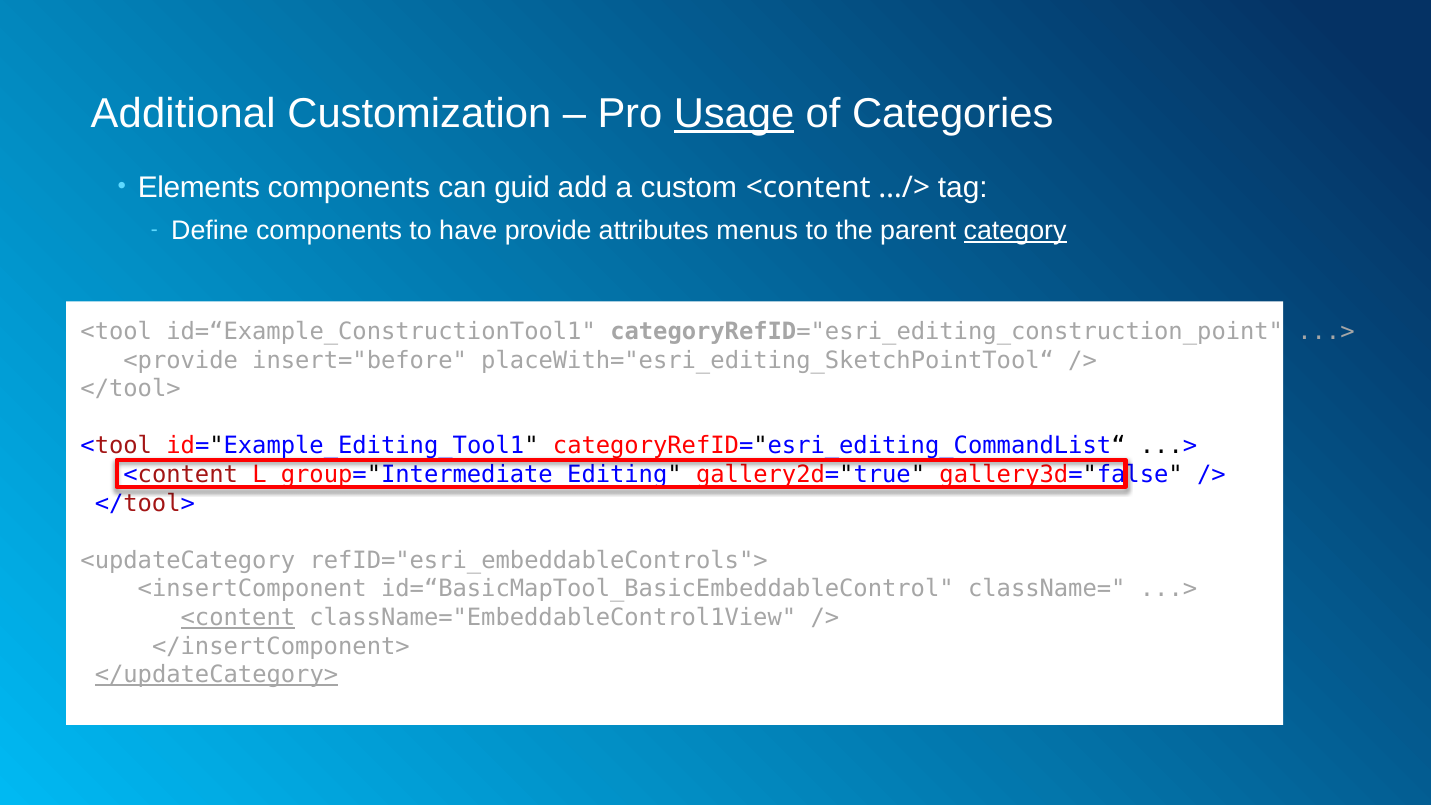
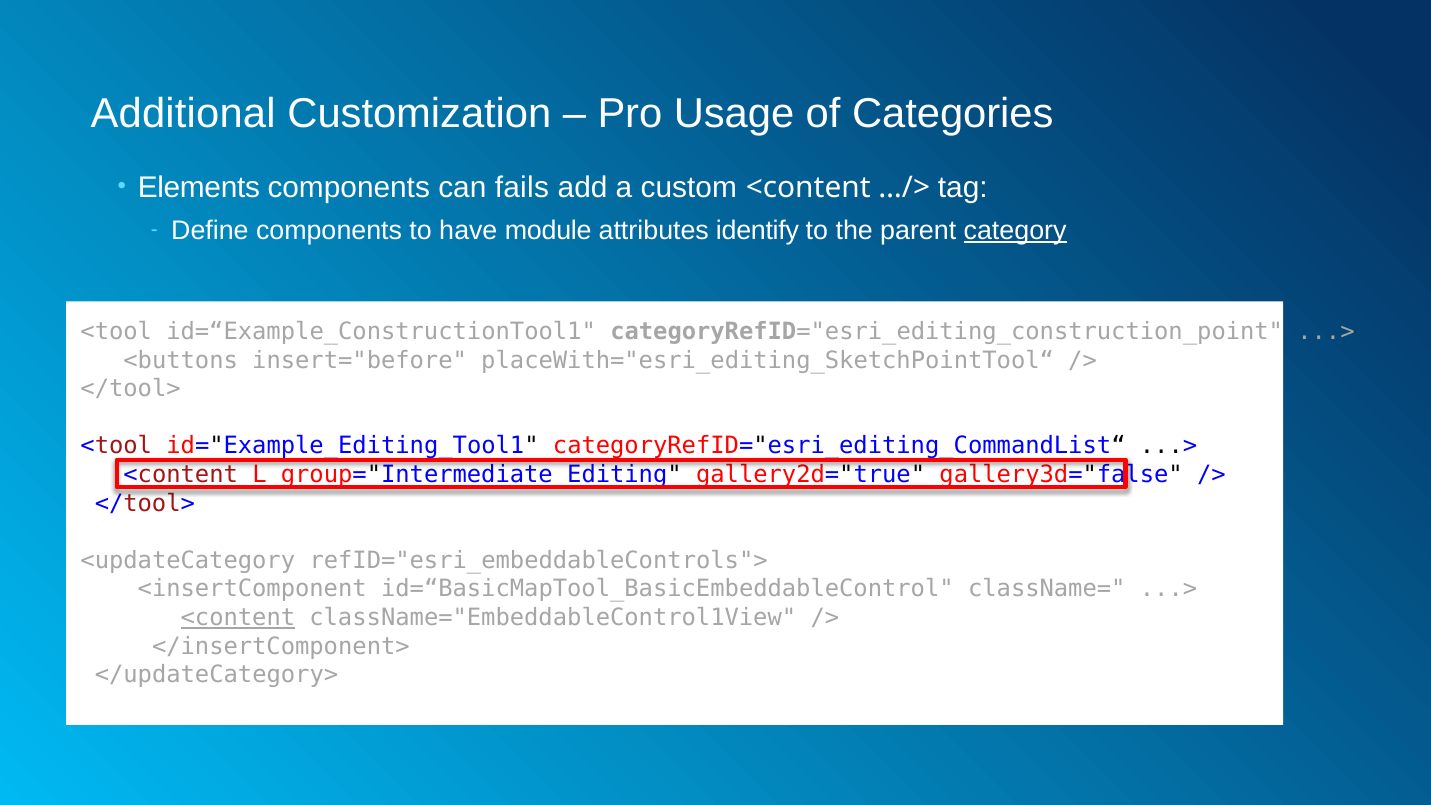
Usage underline: present -> none (734, 113)
guid: guid -> fails (522, 187)
provide: provide -> module (548, 230)
menus: menus -> identify (757, 230)
<provide: <provide -> <buttons (181, 360)
</updateCategory> underline: present -> none (216, 675)
